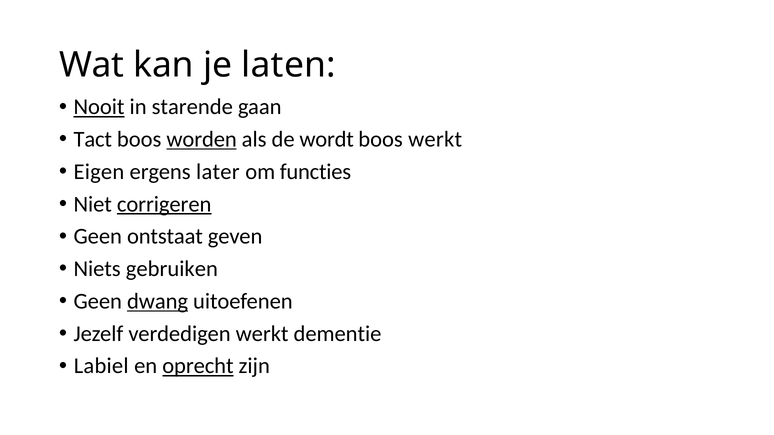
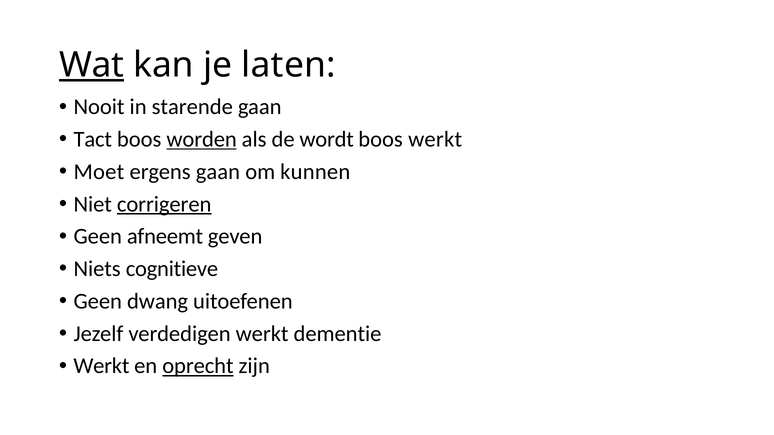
Wat underline: none -> present (92, 65)
Nooit underline: present -> none (99, 107)
Eigen: Eigen -> Moet (99, 172)
ergens later: later -> gaan (218, 172)
functies: functies -> kunnen (315, 172)
ontstaat: ontstaat -> afneemt (165, 237)
gebruiken: gebruiken -> cognitieve (172, 269)
dwang underline: present -> none (158, 301)
Labiel: Labiel -> Werkt (101, 366)
